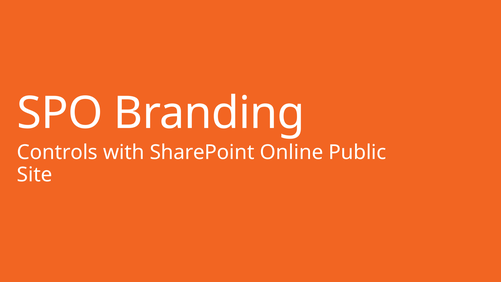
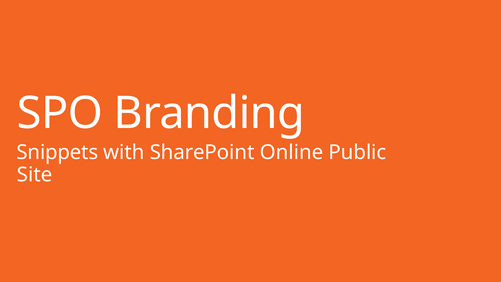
Controls: Controls -> Snippets (57, 152)
